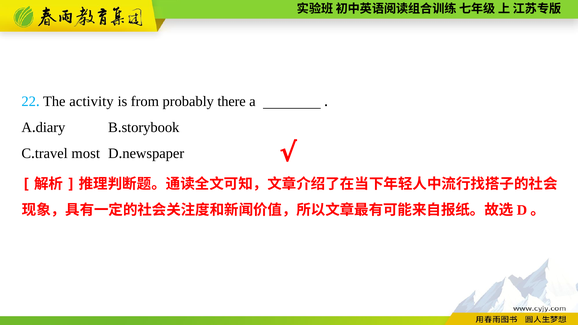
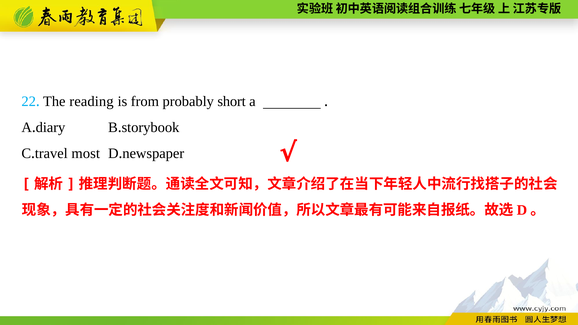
activity: activity -> reading (91, 101)
there: there -> short (232, 101)
